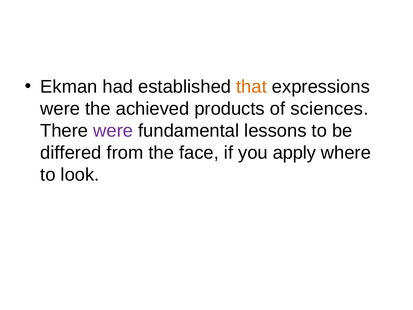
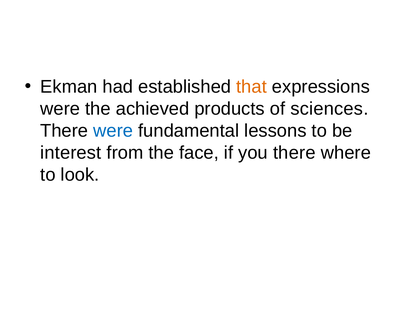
were colour: purple -> blue (113, 131)
differed: differed -> interest (71, 153)
you apply: apply -> there (294, 153)
